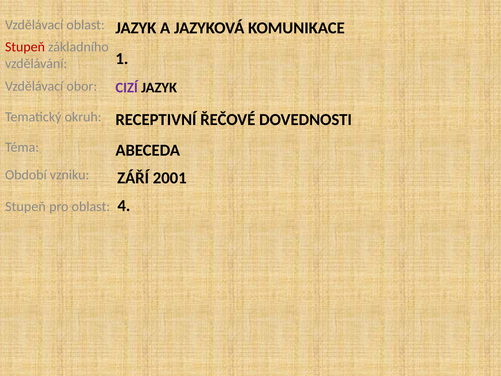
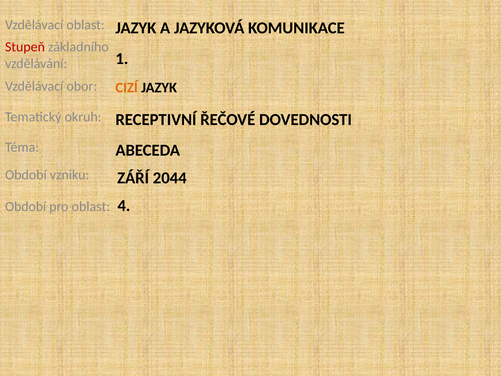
CIZÍ colour: purple -> orange (127, 88)
2001: 2001 -> 2044 (170, 178)
Stupeň: Stupeň -> Období (26, 206)
